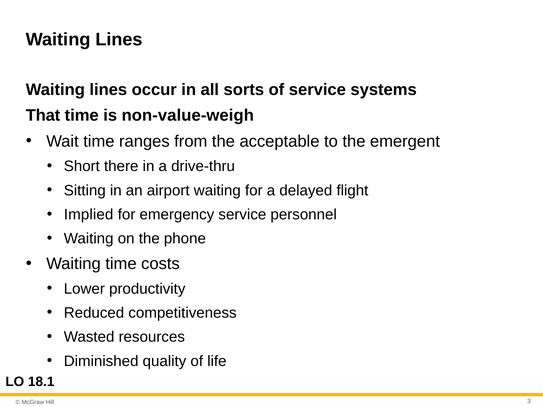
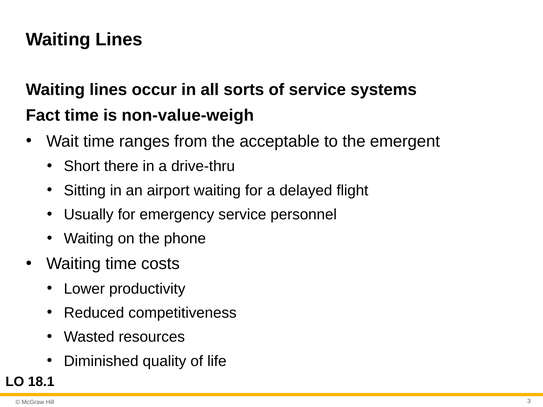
That: That -> Fact (43, 116)
Implied: Implied -> Usually (89, 215)
